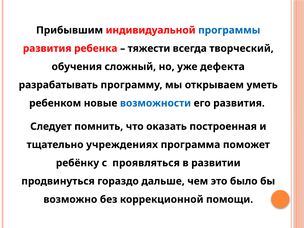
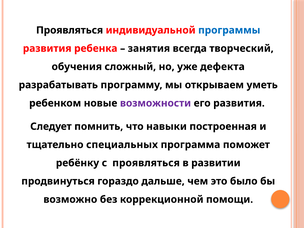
Прибывшим: Прибывшим -> Проявляться (70, 30)
тяжести: тяжести -> занятия (149, 48)
возможности colour: blue -> purple (155, 103)
оказать: оказать -> навыки (166, 126)
учреждениях: учреждениях -> специальных (122, 145)
